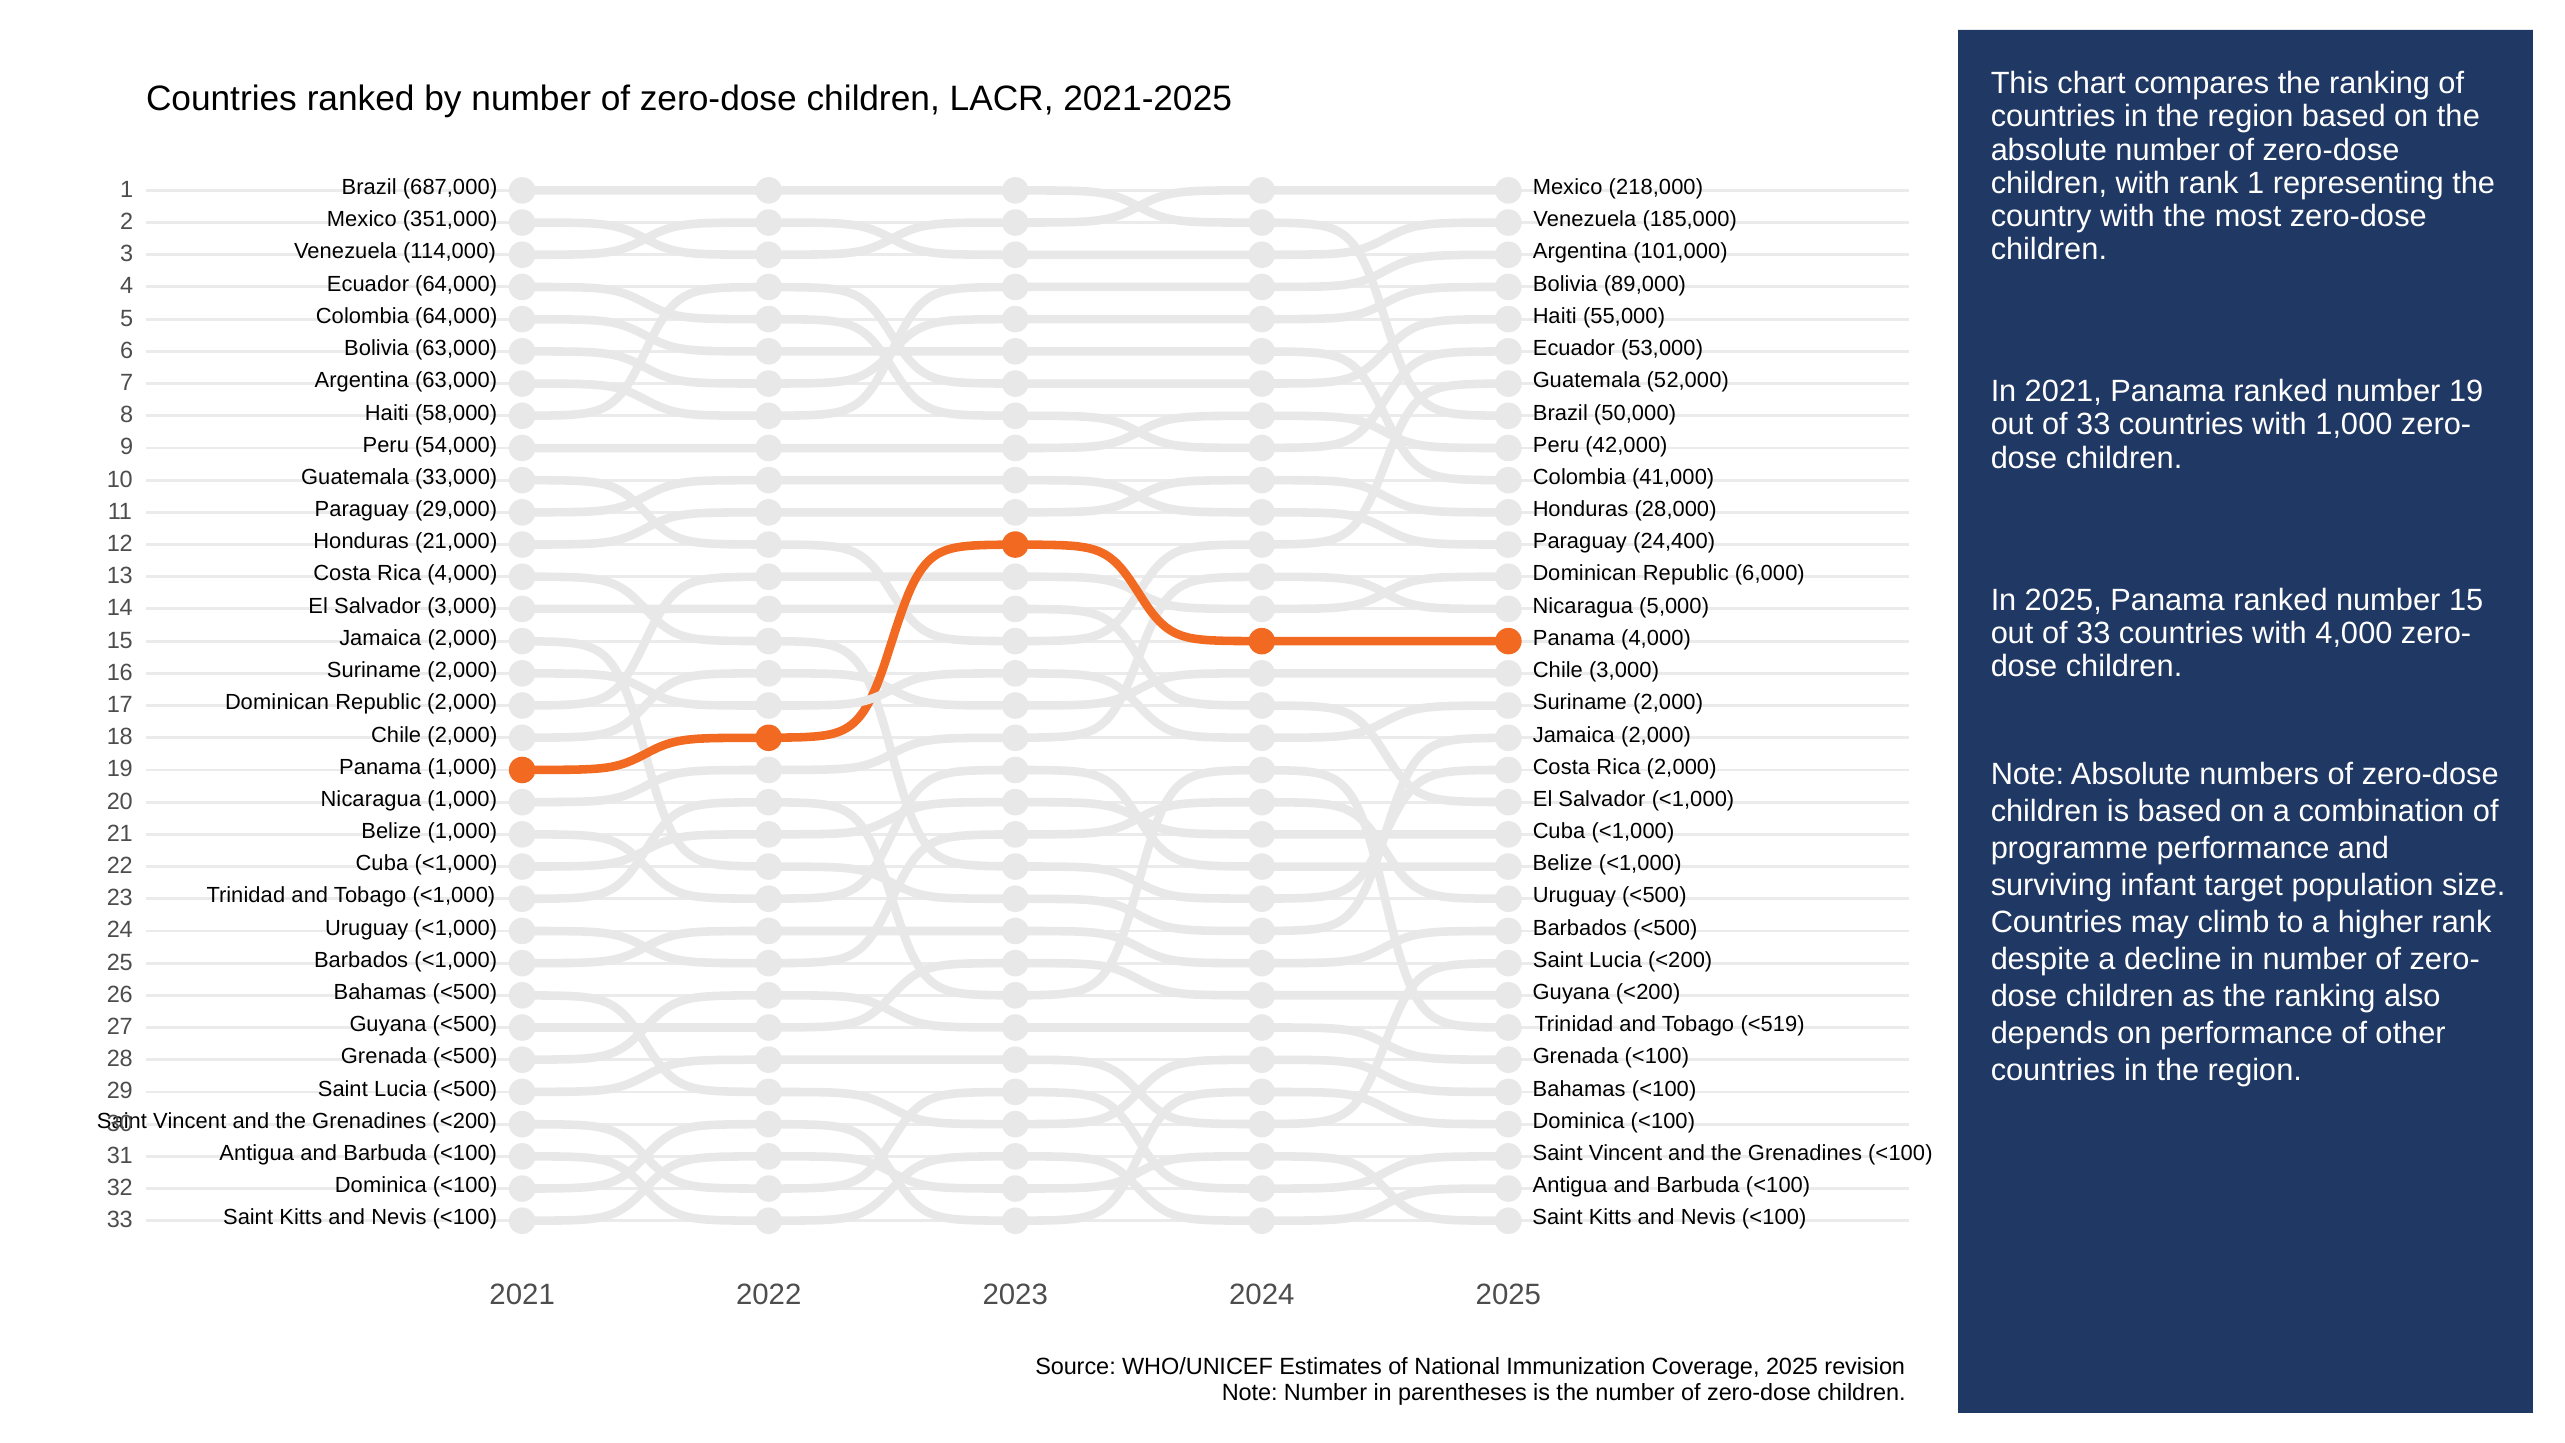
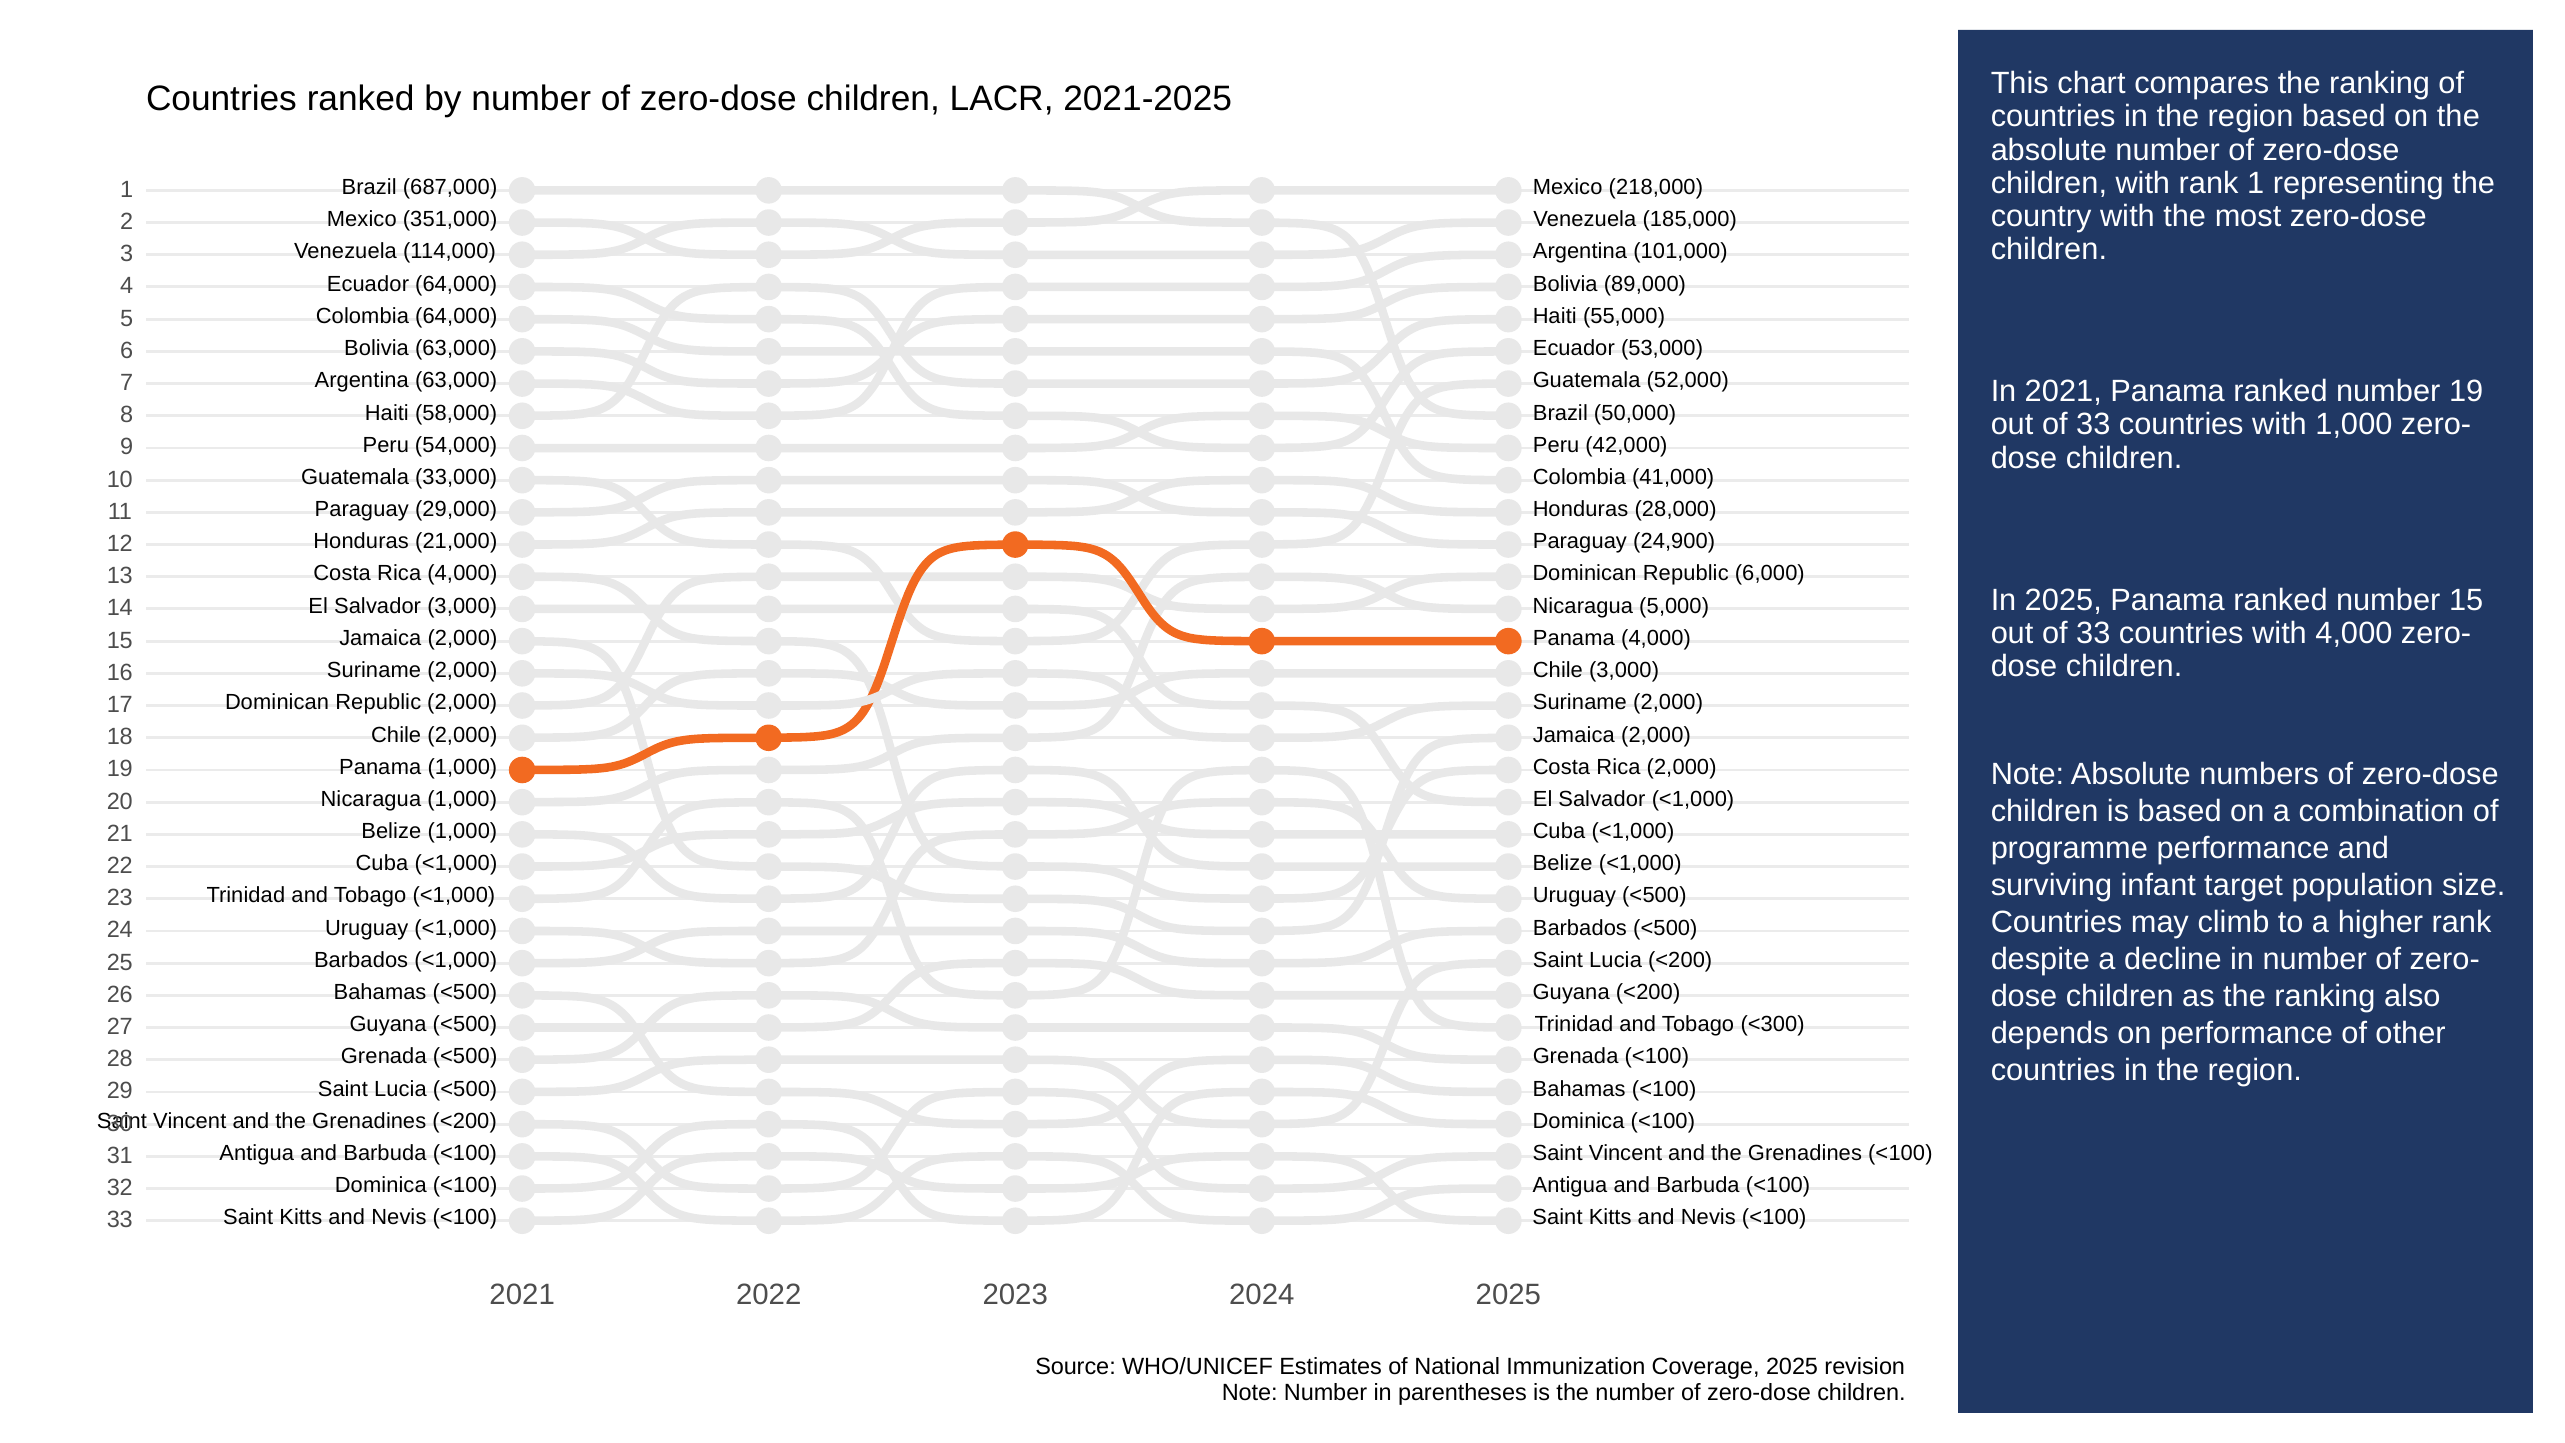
24,400: 24,400 -> 24,900 (1674, 541)
<519: <519 -> <300 (1773, 1024)
